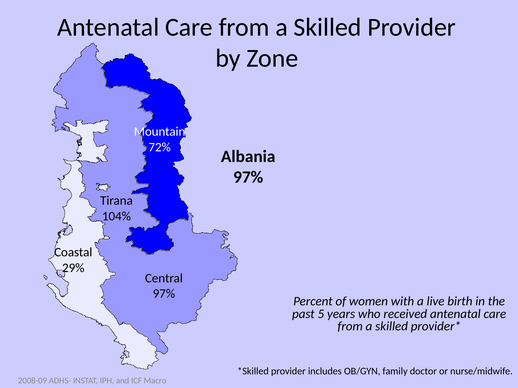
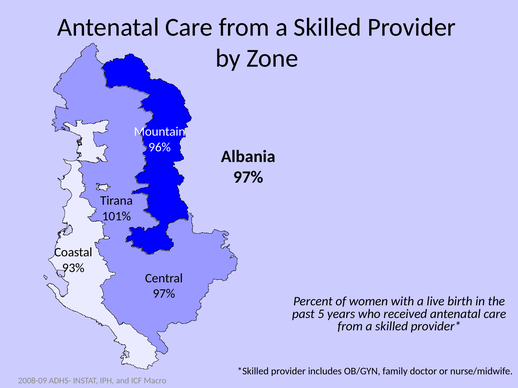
72%: 72% -> 96% (160, 147)
104%: 104% -> 101% (116, 216)
29%: 29% -> 93% (73, 268)
